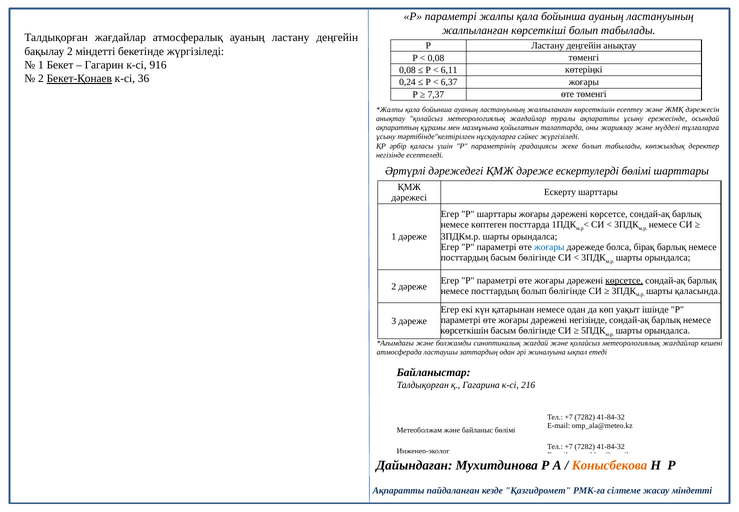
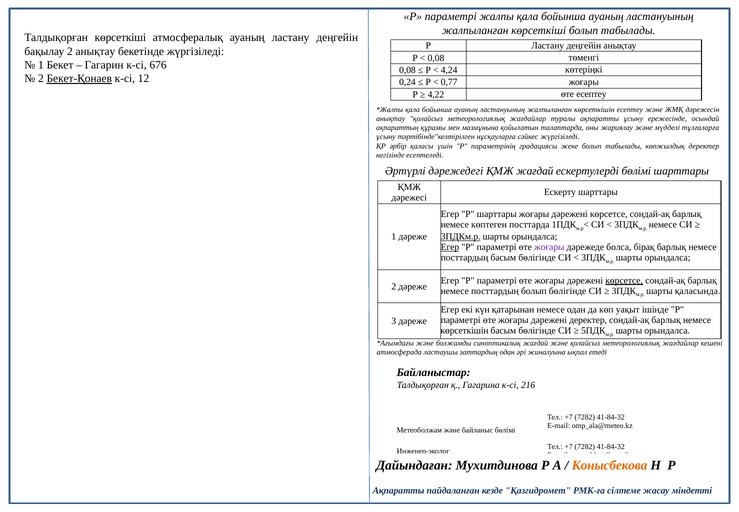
Талдықорған жағдайлар: жағдайлар -> көрсеткіші (120, 38)
2 міндетті: міндетті -> анықтау (95, 51)
916: 916 -> 676 (158, 65)
6,11: 6,11 -> 4,24 (449, 70)
36: 36 -> 12 (144, 79)
6,37: 6,37 -> 0,77 (449, 82)
7,37: 7,37 -> 4,22 (436, 94)
өте төменгі: төменгі -> есептеу (591, 94)
ҚМЖ дәреже: дәреже -> жағдай (535, 171)
3ПДКм.р underline: none -> present (461, 237)
Егер underline: none -> present (450, 247)
жоғары colour: blue -> purple (549, 247)
дәрежені негізінде: негізінде -> деректер (588, 320)
